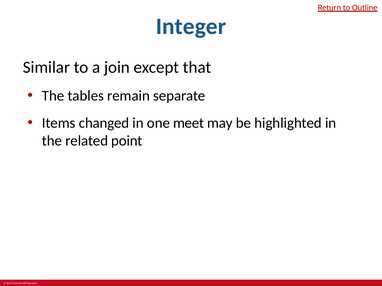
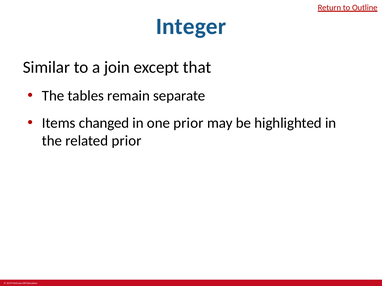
one meet: meet -> prior (188, 123)
related point: point -> prior (127, 141)
